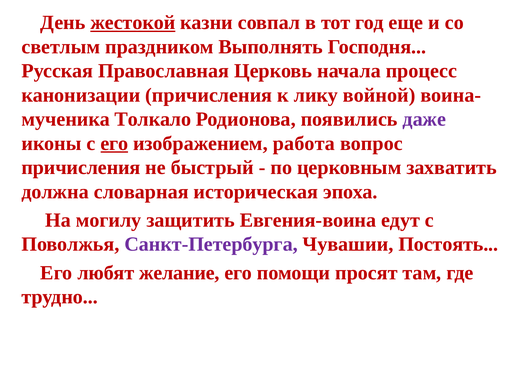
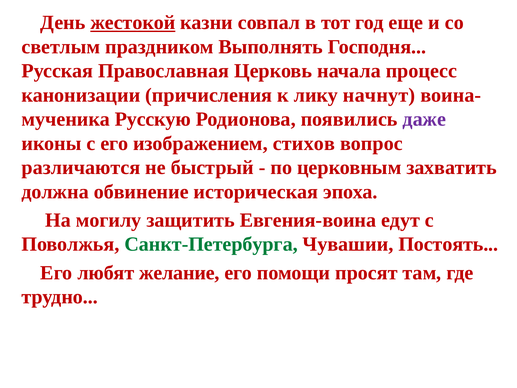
войной: войной -> начнут (379, 95)
Толкало: Толкало -> Русскую (153, 119)
его underline: present -> none (114, 143)
работа: работа -> стихов (304, 143)
причисления: причисления -> различаются (81, 167)
словарная: словарная -> обвинение (141, 192)
Санкт-Петербурга colour: purple -> green (211, 244)
